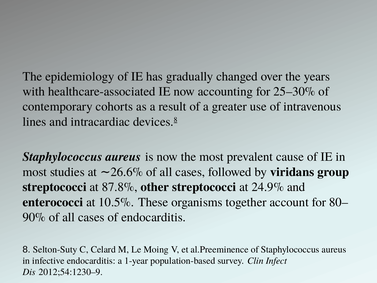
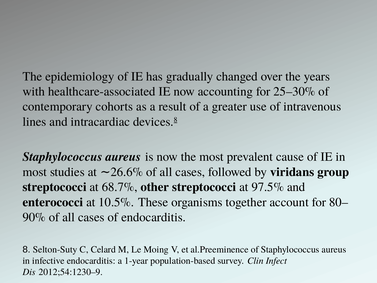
87.8%: 87.8% -> 68.7% (120, 187)
24.9%: 24.9% -> 97.5% (268, 187)
